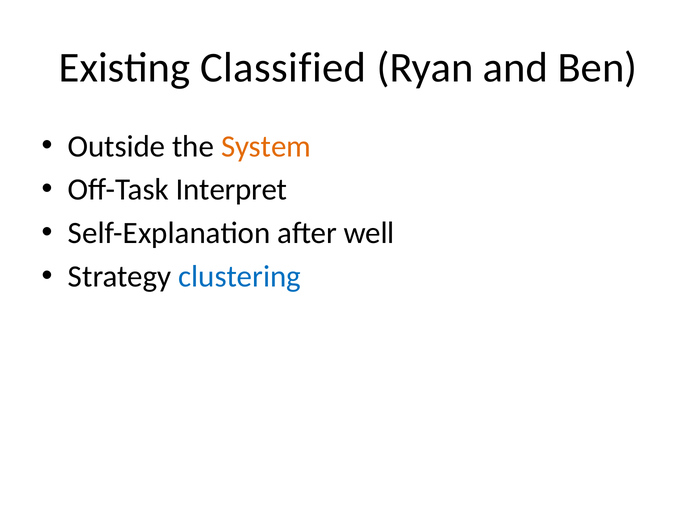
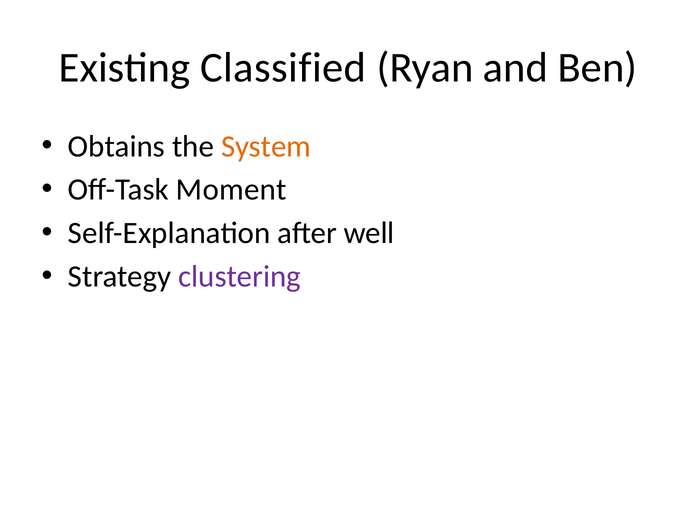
Outside: Outside -> Obtains (117, 146)
Interpret: Interpret -> Moment (231, 190)
clustering colour: blue -> purple (240, 276)
